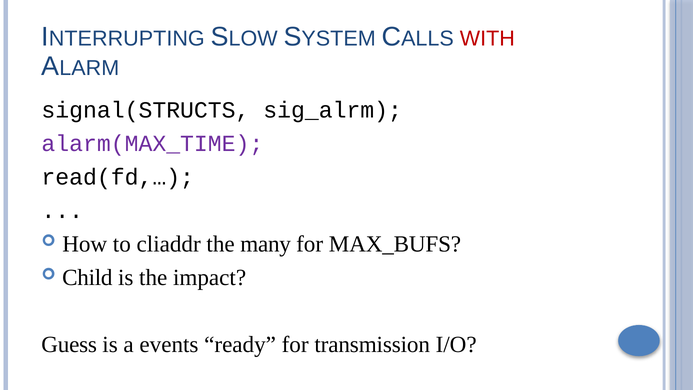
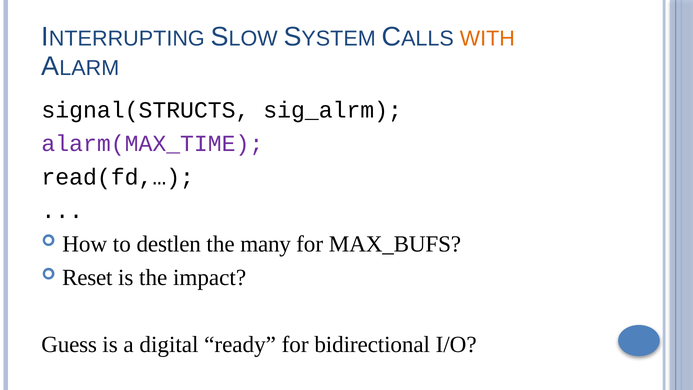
WITH colour: red -> orange (487, 39)
cliaddr: cliaddr -> destlen (169, 244)
Child: Child -> Reset (87, 277)
events: events -> digital (169, 344)
transmission: transmission -> bidirectional (372, 344)
